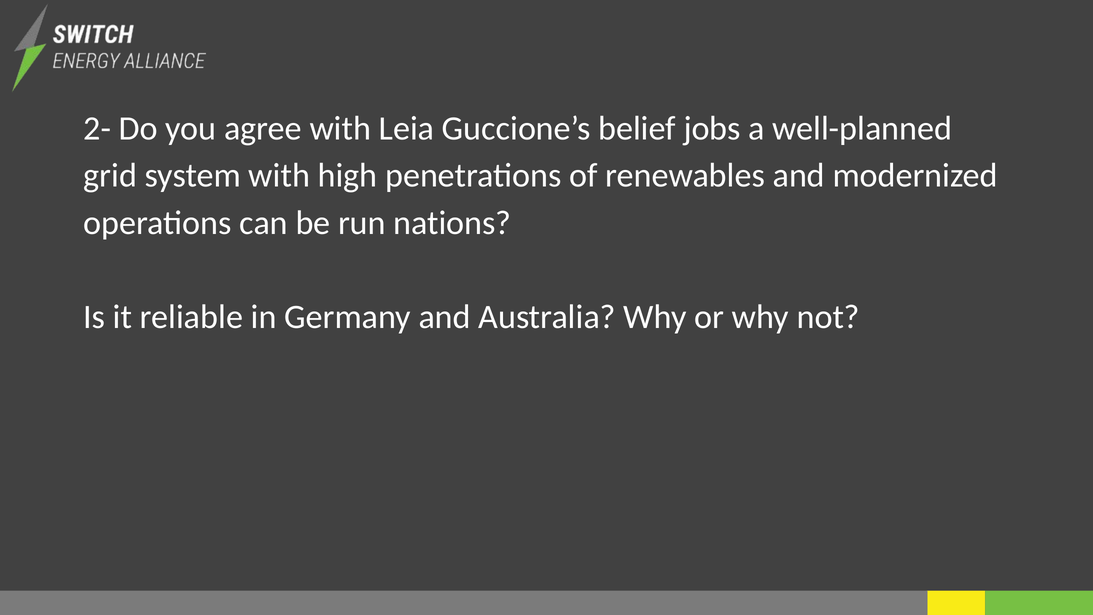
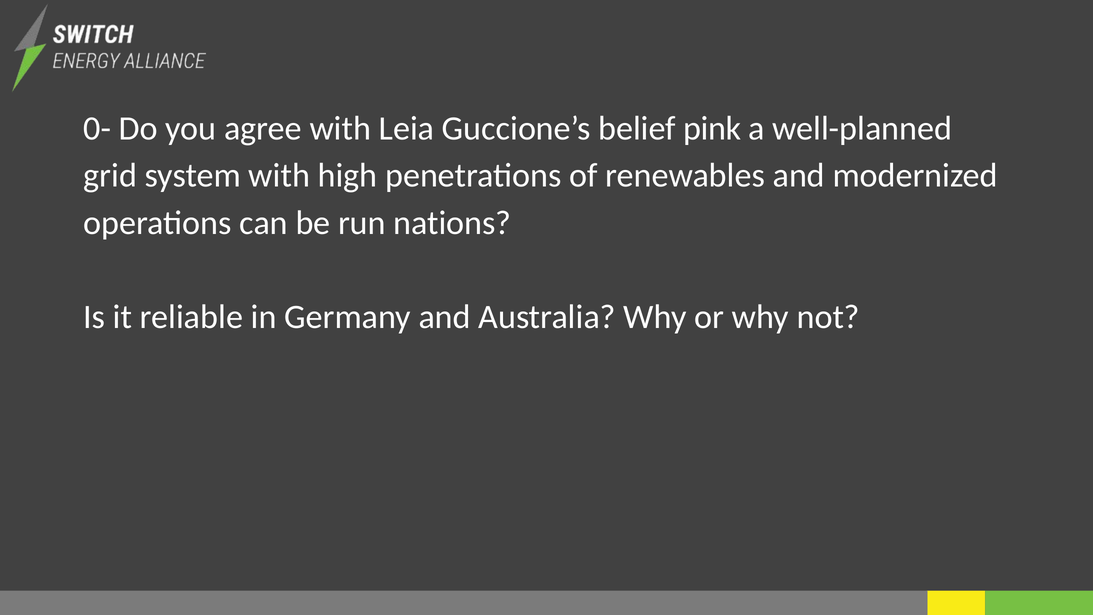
2-: 2- -> 0- (97, 128)
jobs: jobs -> pink (712, 128)
